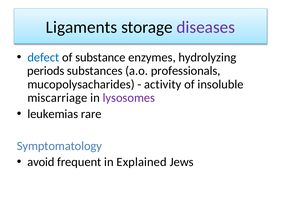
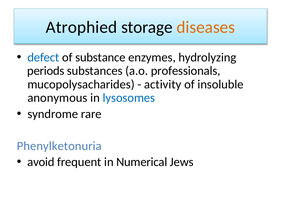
Ligaments: Ligaments -> Atrophied (81, 27)
diseases colour: purple -> orange (206, 27)
miscarriage: miscarriage -> anonymous (57, 98)
lysosomes colour: purple -> blue (129, 98)
leukemias: leukemias -> syndrome (53, 114)
Symptomatology: Symptomatology -> Phenylketonuria (59, 146)
Explained: Explained -> Numerical (142, 162)
